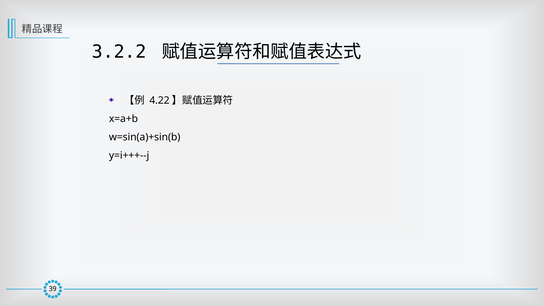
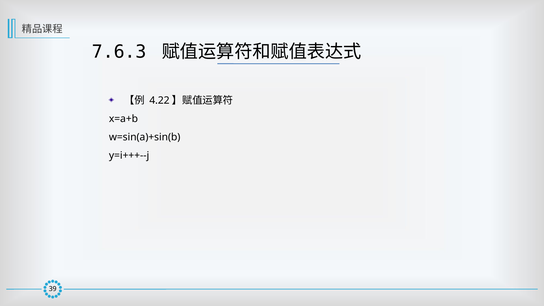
3.2.2: 3.2.2 -> 7.6.3 (119, 52)
